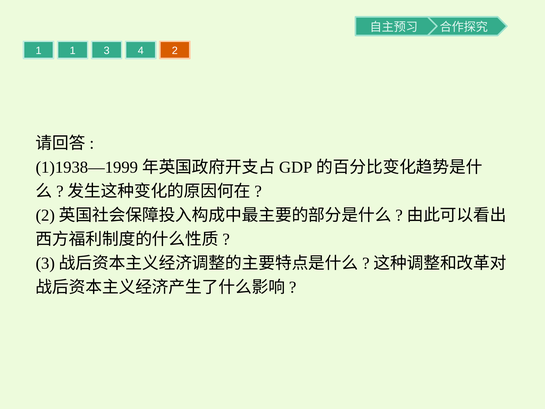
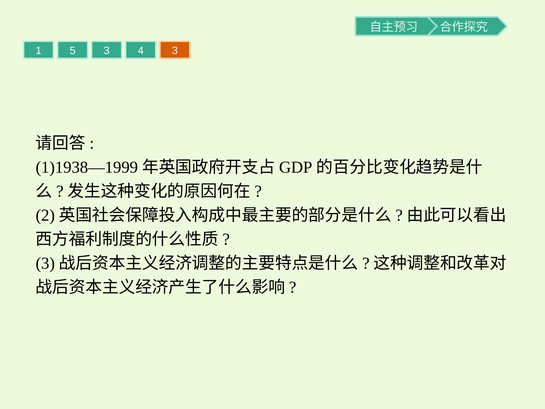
1 1: 1 -> 5 (73, 51)
4 2: 2 -> 3 (175, 51)
